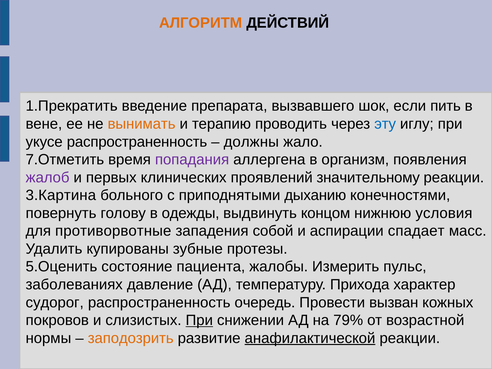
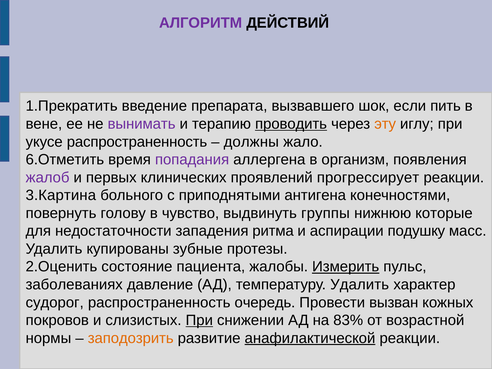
АЛГОРИТМ colour: orange -> purple (201, 23)
вынимать colour: orange -> purple (142, 124)
проводить underline: none -> present (291, 124)
эту colour: blue -> orange (385, 124)
7.Отметить: 7.Отметить -> 6.Отметить (65, 160)
значительному: значительному -> прогрессирует (368, 177)
дыханию: дыханию -> антигена (315, 195)
одежды: одежды -> чувство (191, 213)
концом: концом -> группы (325, 213)
условия: условия -> которые (444, 213)
противорвотные: противорвотные -> недостаточности (113, 231)
собой: собой -> ритма (273, 231)
спадает: спадает -> подушку (416, 231)
5.Оценить: 5.Оценить -> 2.Оценить (61, 267)
Измерить underline: none -> present (346, 267)
температуру Прихода: Прихода -> Удалить (360, 285)
79%: 79% -> 83% (348, 320)
